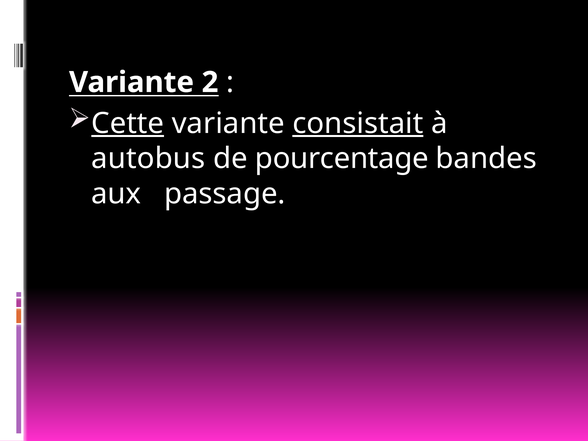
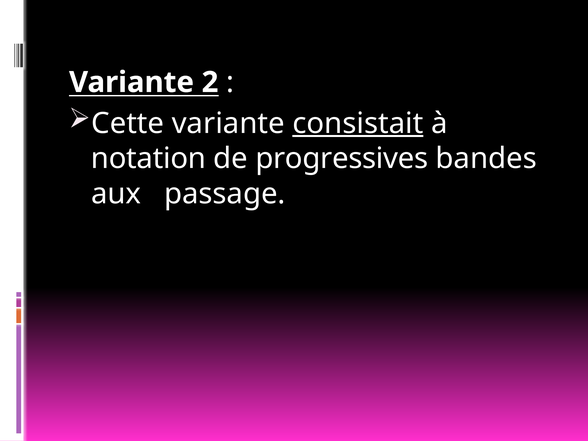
Cette underline: present -> none (128, 123)
autobus: autobus -> notation (148, 159)
pourcentage: pourcentage -> progressives (342, 159)
